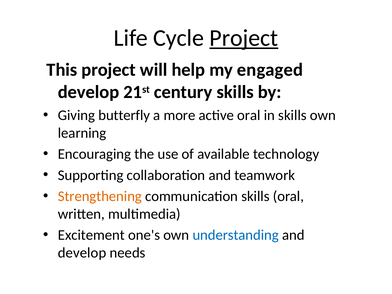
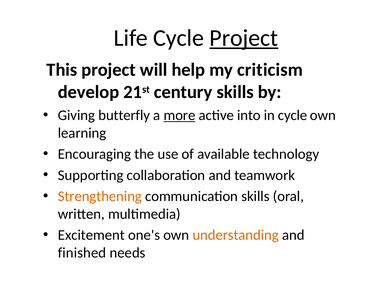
engaged: engaged -> criticism (270, 70)
more underline: none -> present (179, 115)
active oral: oral -> into (249, 115)
in skills: skills -> cycle (293, 115)
understanding colour: blue -> orange (236, 235)
develop: develop -> finished (82, 253)
